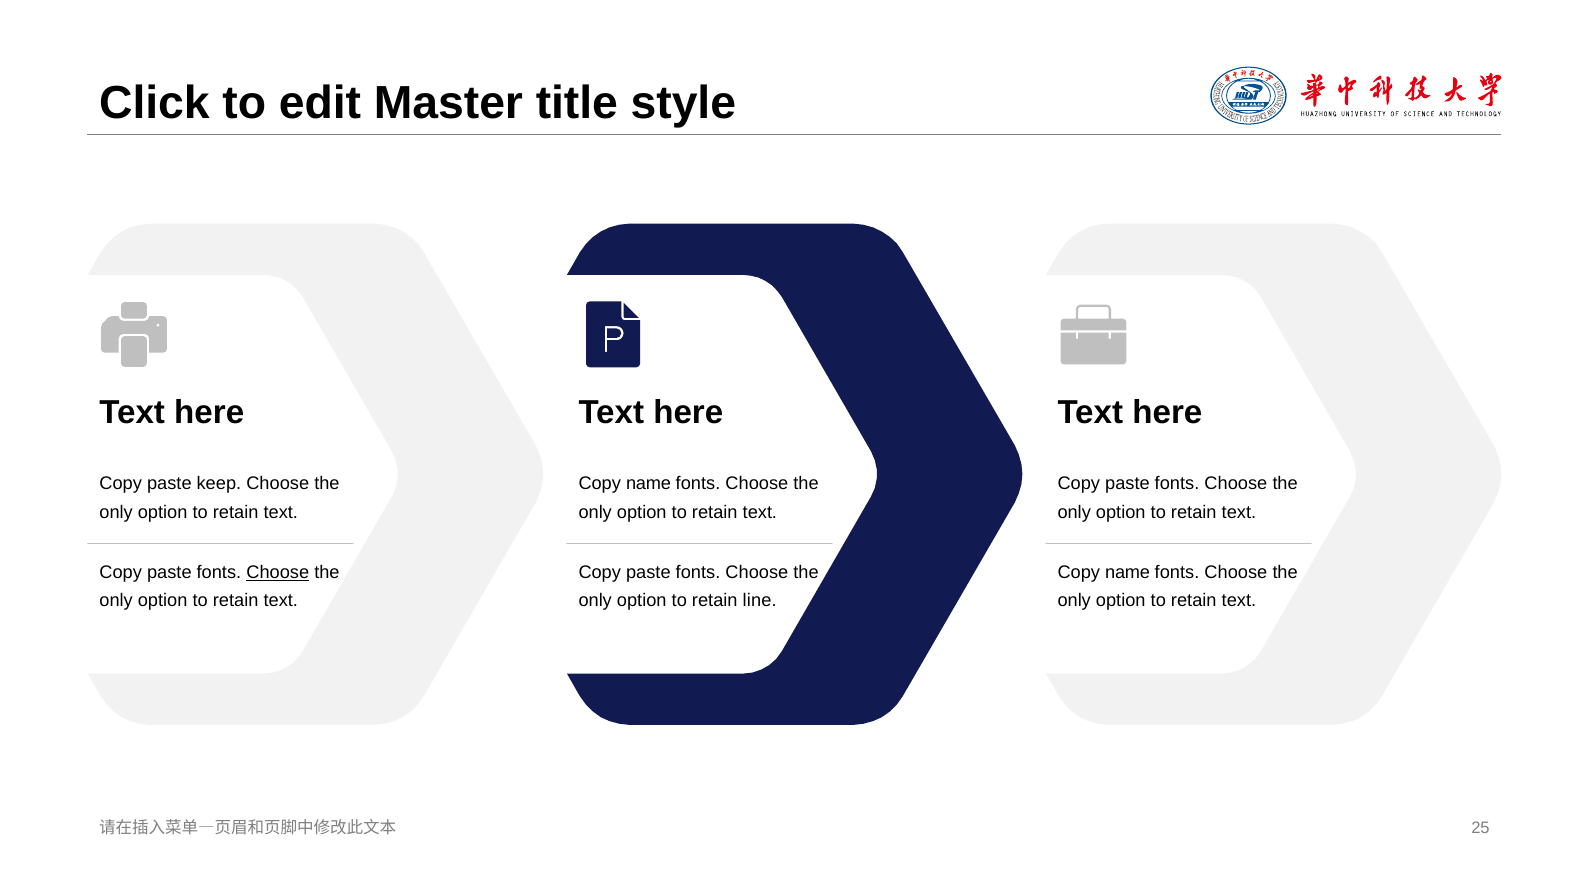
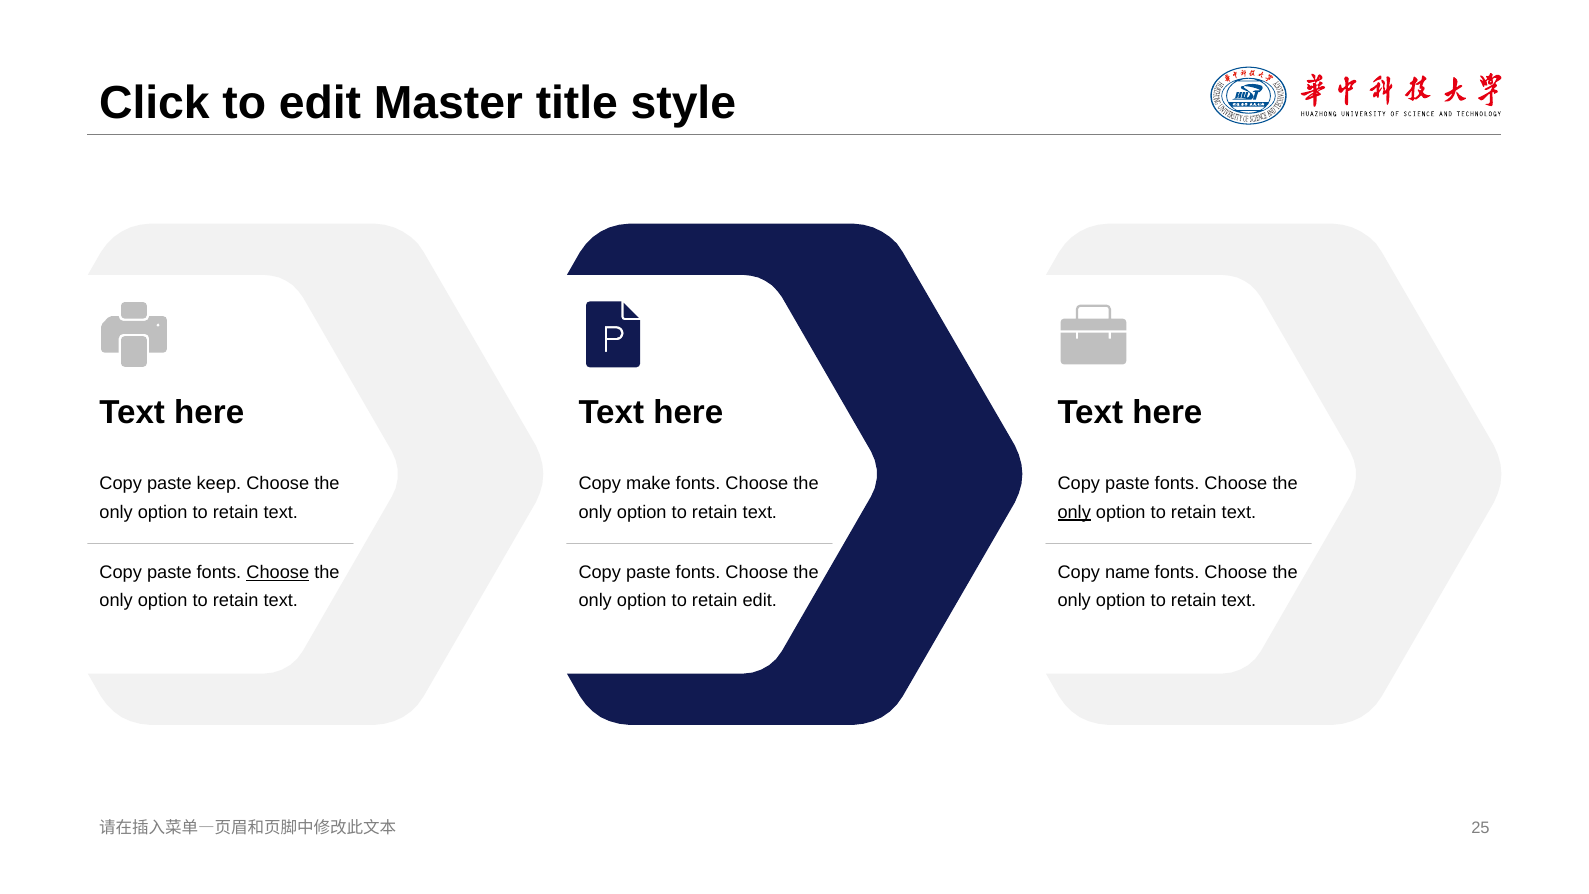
name: name -> make (648, 484)
only underline: none -> present (1074, 512)
retain line: line -> edit (760, 601)
